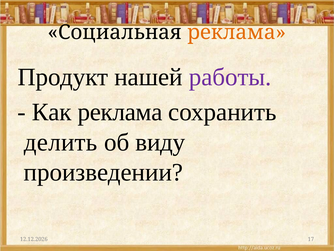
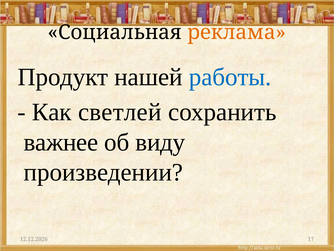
работы colour: purple -> blue (230, 77)
Как реклама: реклама -> светлей (120, 112)
делить: делить -> важнее (61, 142)
